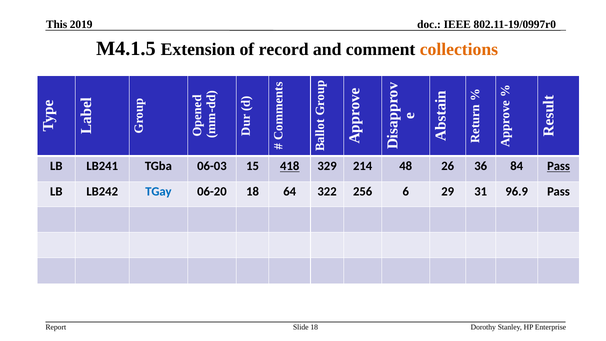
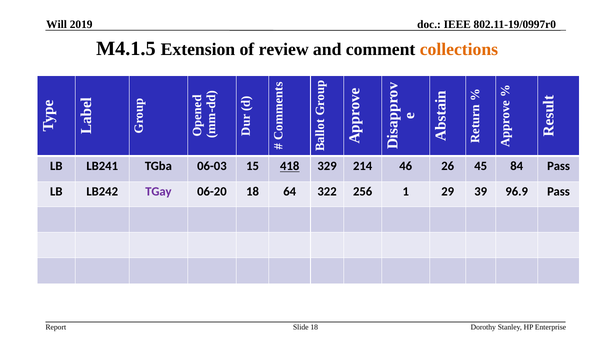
This: This -> Will (57, 24)
record: record -> review (284, 50)
48: 48 -> 46 (406, 166)
36: 36 -> 45 (481, 166)
Pass underline: present -> none (559, 166)
TGay colour: blue -> purple (158, 192)
6: 6 -> 1 (406, 192)
31: 31 -> 39 (481, 192)
